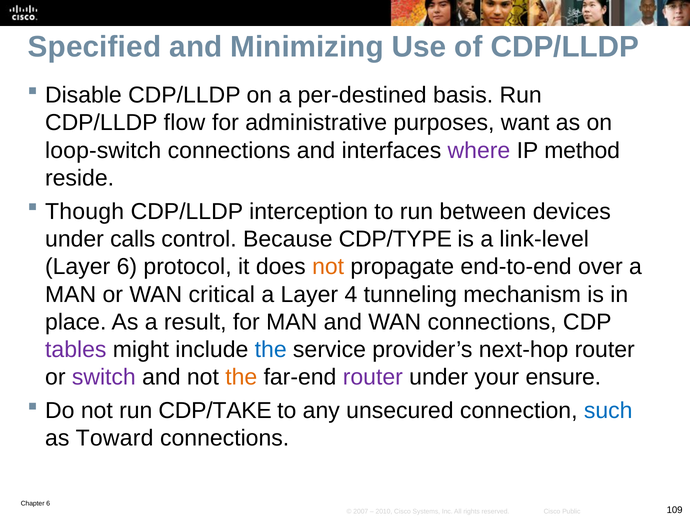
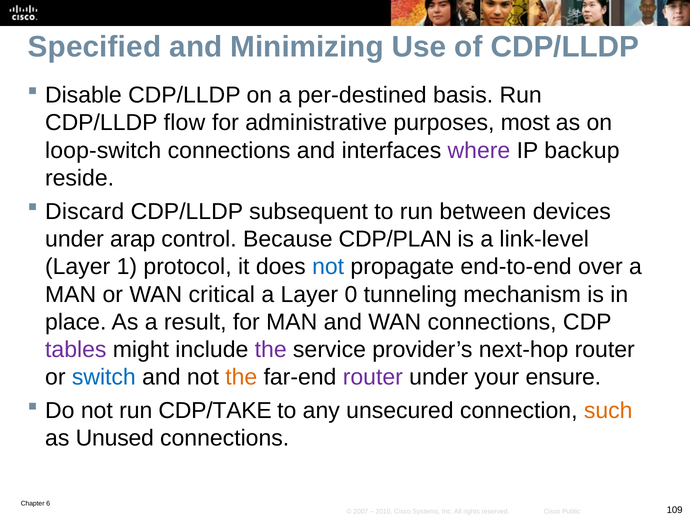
want: want -> most (525, 123)
method: method -> backup (582, 150)
Though: Though -> Discard (85, 211)
interception: interception -> subsequent (309, 211)
calls: calls -> arap (133, 239)
CDP/TYPE: CDP/TYPE -> CDP/PLAN (395, 239)
Layer 6: 6 -> 1 (127, 267)
not colour: orange -> blue (328, 267)
4: 4 -> 0 (351, 294)
the colour: blue -> purple (271, 349)
switch colour: purple -> blue (104, 377)
such colour: blue -> orange (608, 410)
Toward: Toward -> Unused (115, 438)
